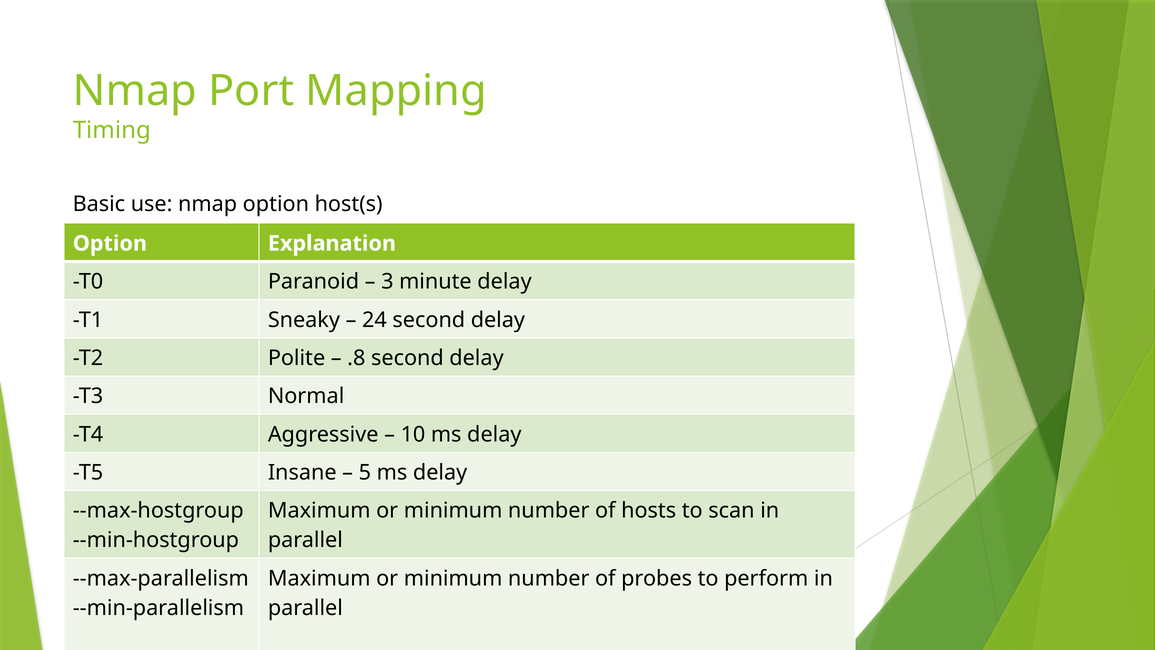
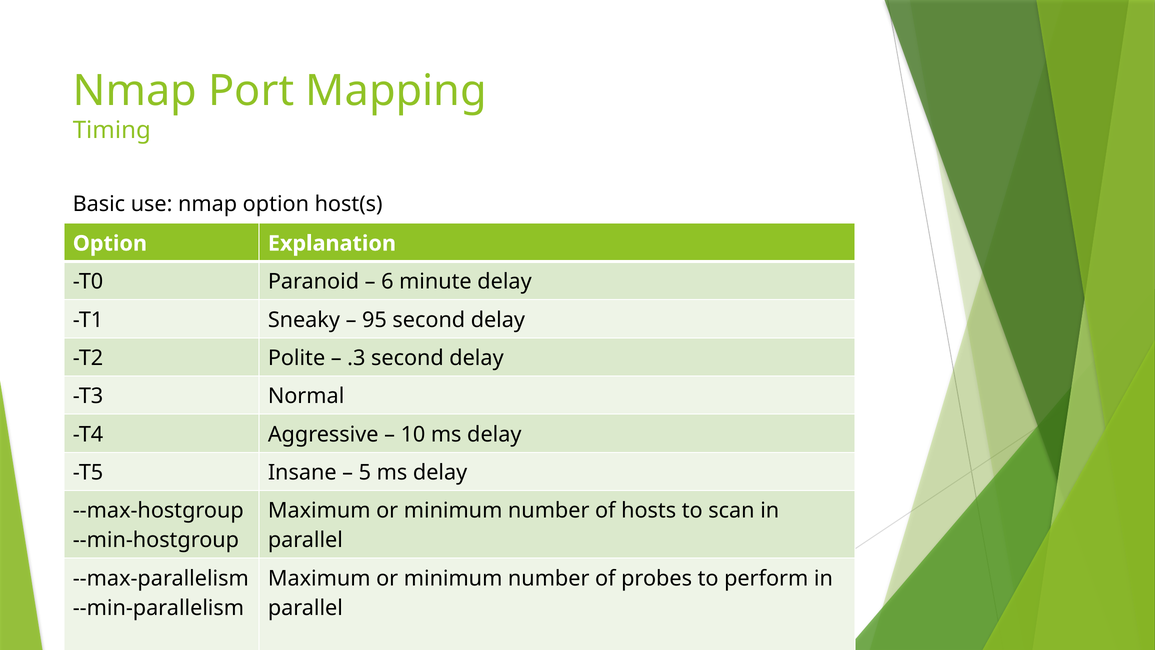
3: 3 -> 6 (387, 282)
24: 24 -> 95 (374, 320)
.8: .8 -> .3 (356, 358)
